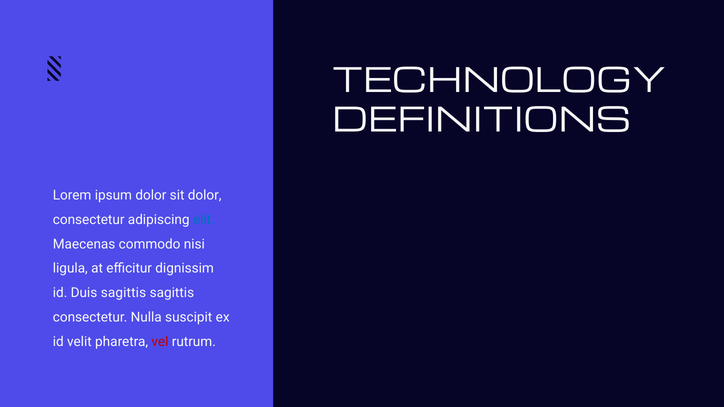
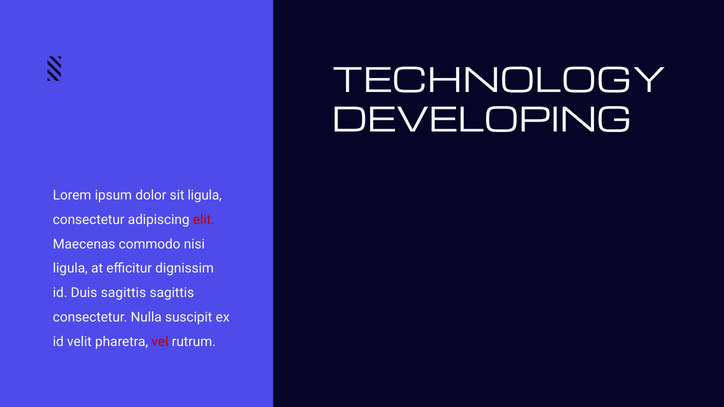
DEFINITIONS: DEFINITIONS -> DEVELOPING (482, 121)
sit dolor: dolor -> ligula (205, 195)
elit colour: blue -> red (204, 220)
